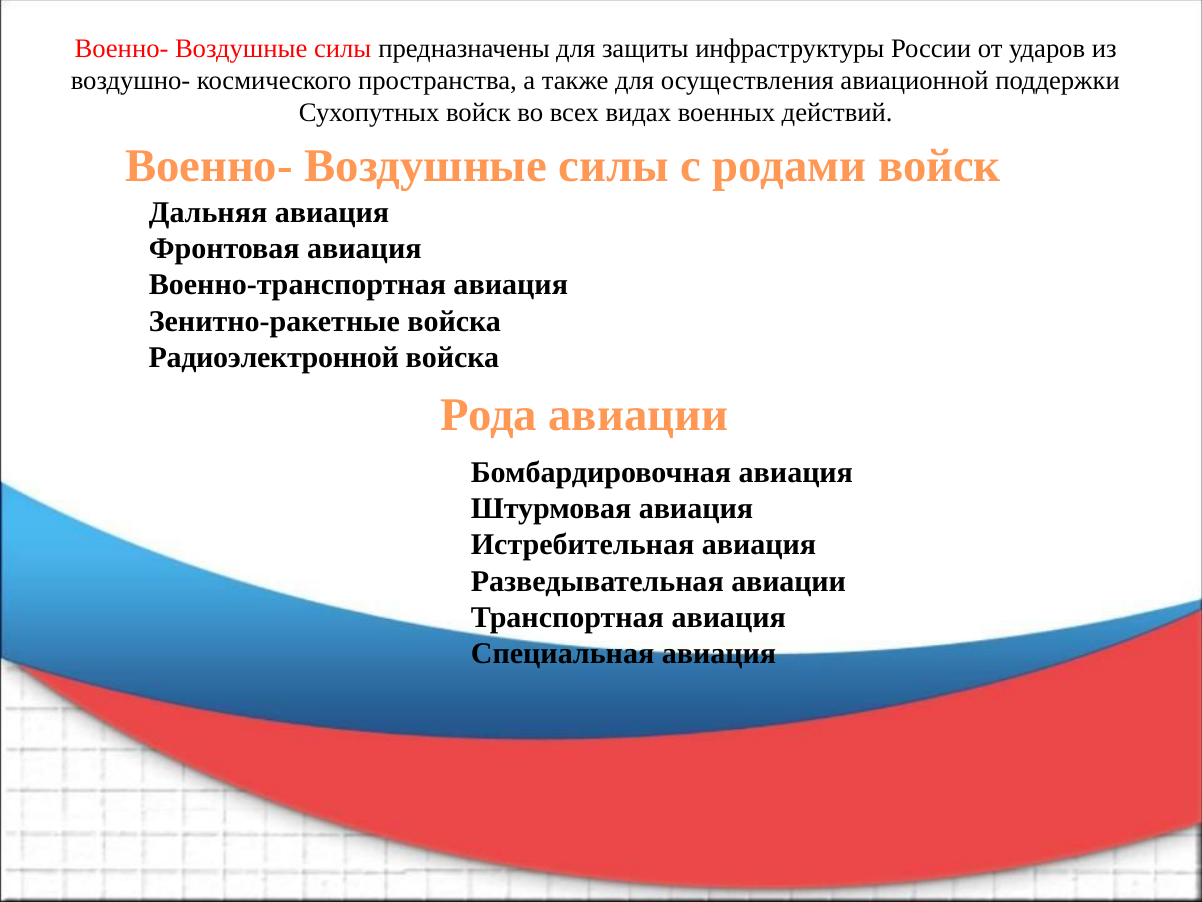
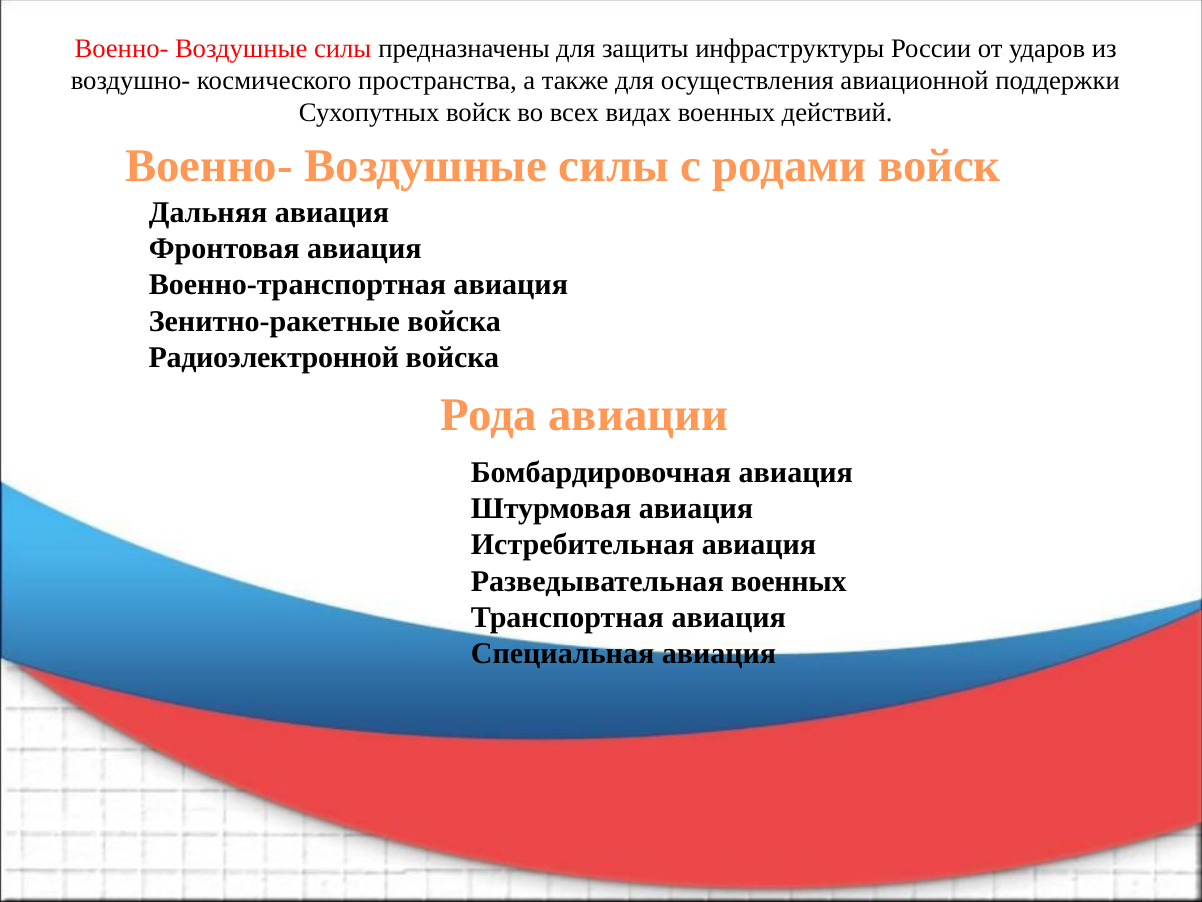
Разведывательная авиации: авиации -> военных (789, 581)
